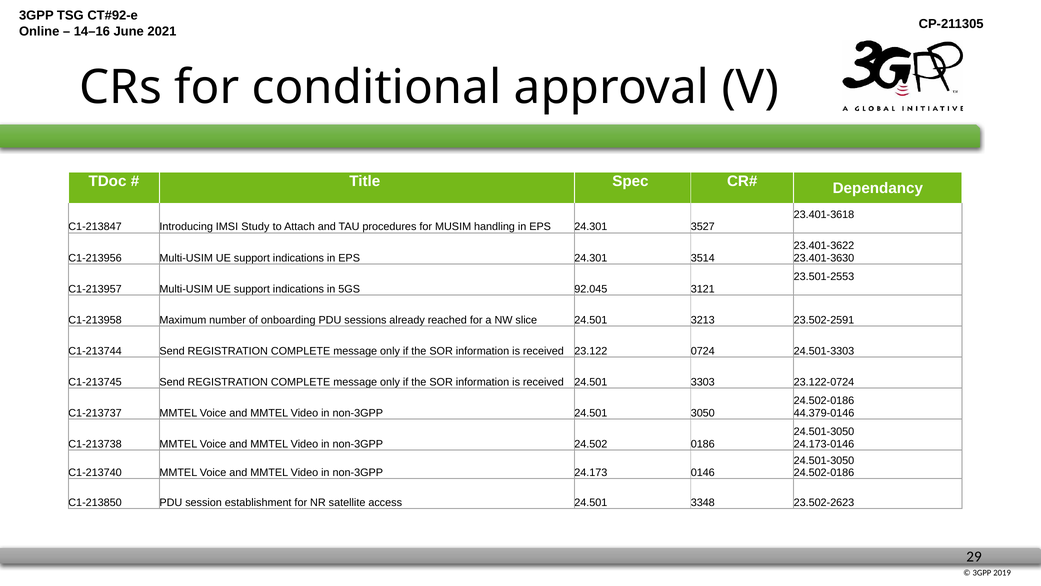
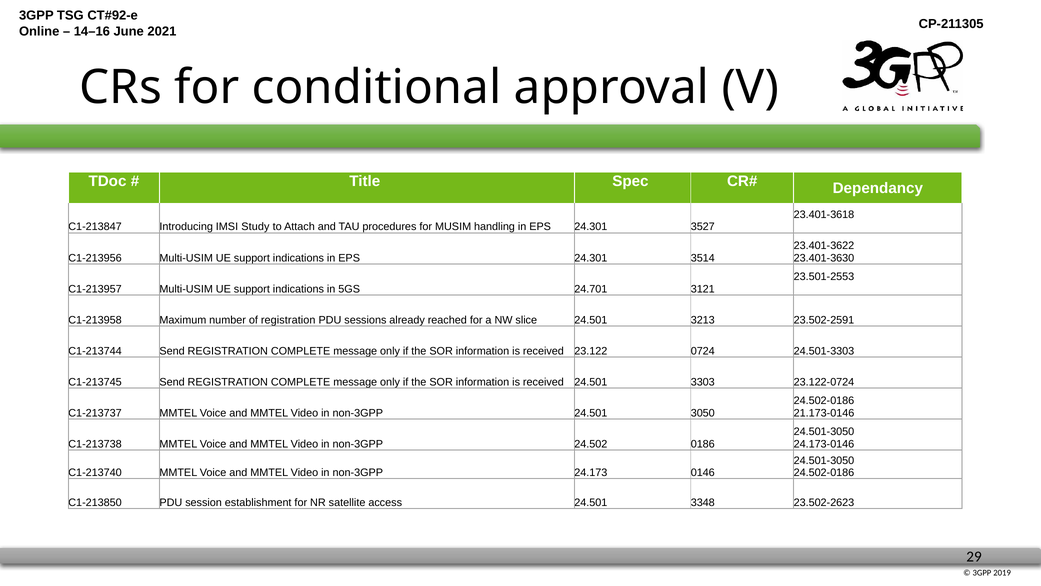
92.045: 92.045 -> 24.701 (591, 289)
of onboarding: onboarding -> registration (288, 320)
44.379-0146: 44.379-0146 -> 21.173-0146 (824, 413)
